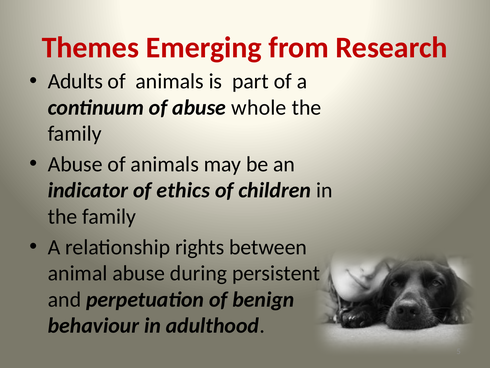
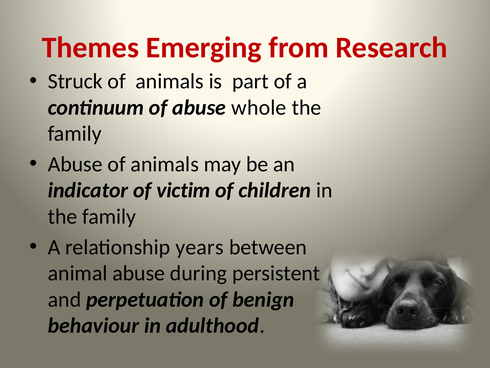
Adults: Adults -> Struck (75, 81)
ethics: ethics -> victim (183, 190)
rights: rights -> years (200, 247)
